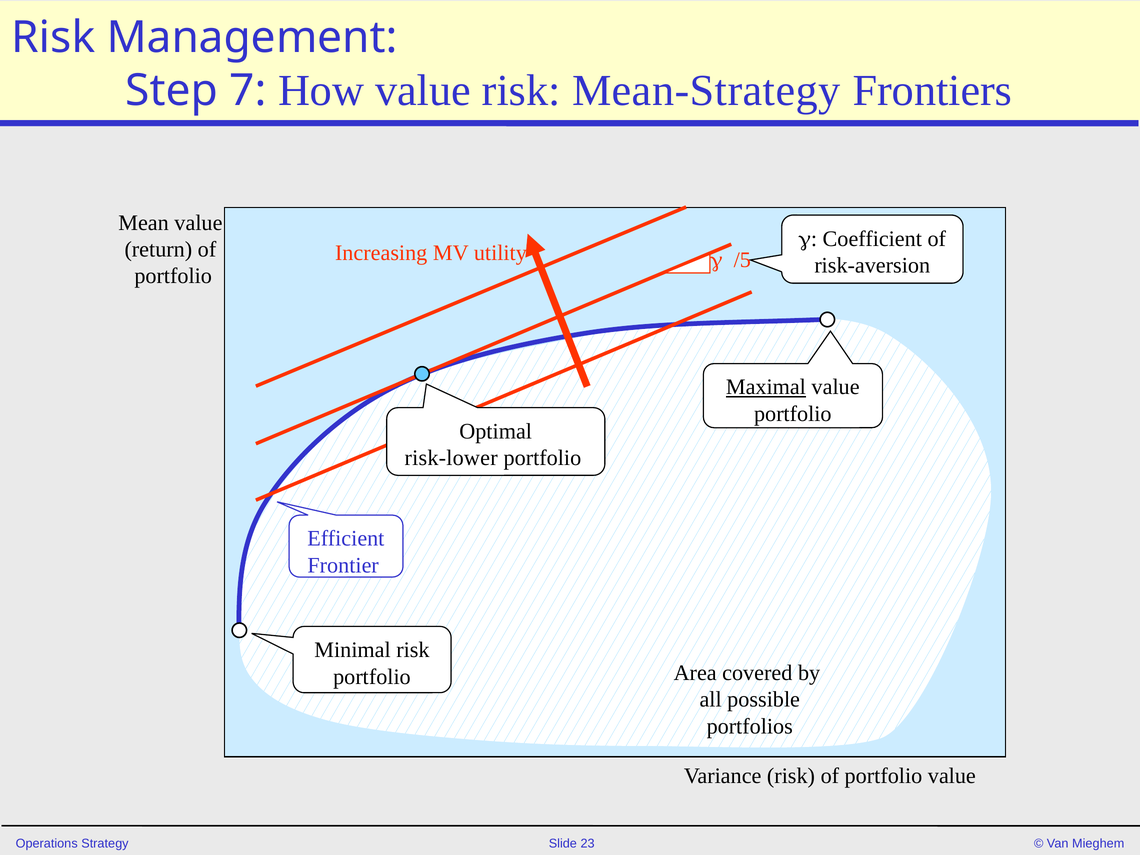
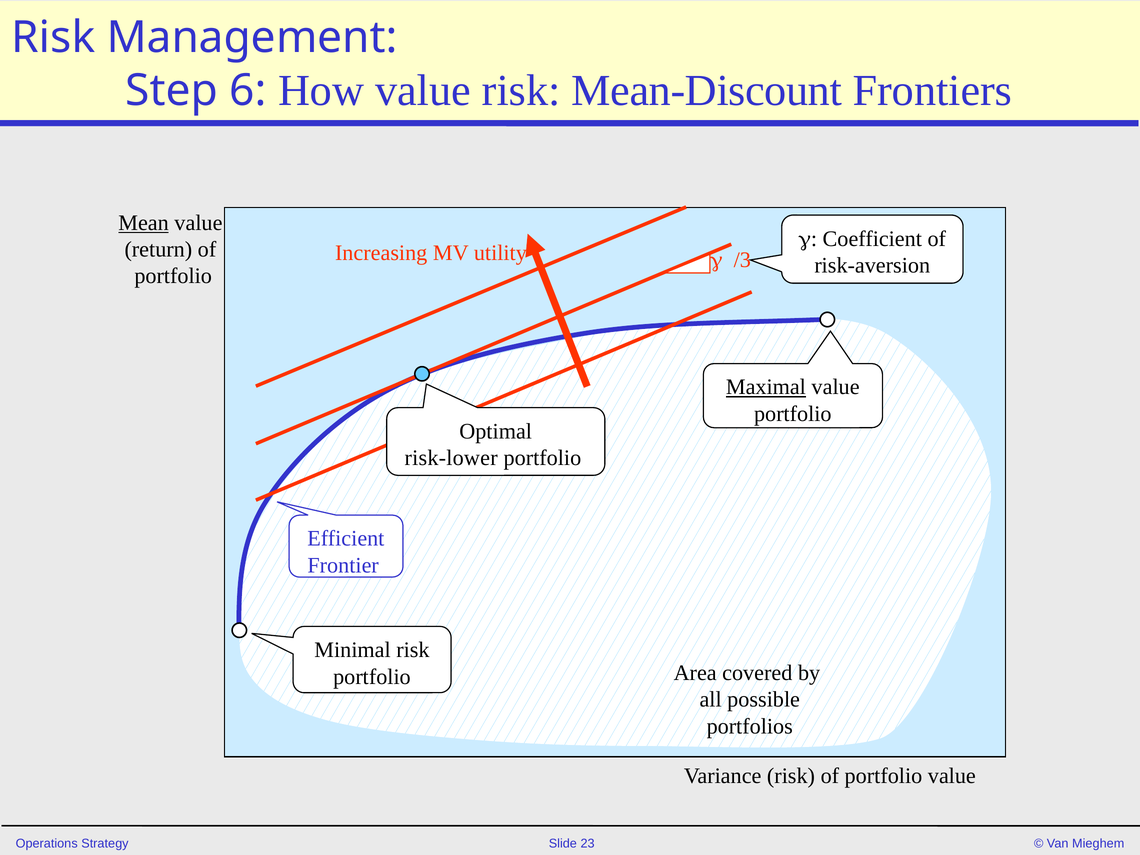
7: 7 -> 6 (248, 91)
Mean-Strategy: Mean-Strategy -> Mean-Discount (707, 91)
Mean underline: none -> present (144, 223)
/5: /5 -> /3 (742, 260)
